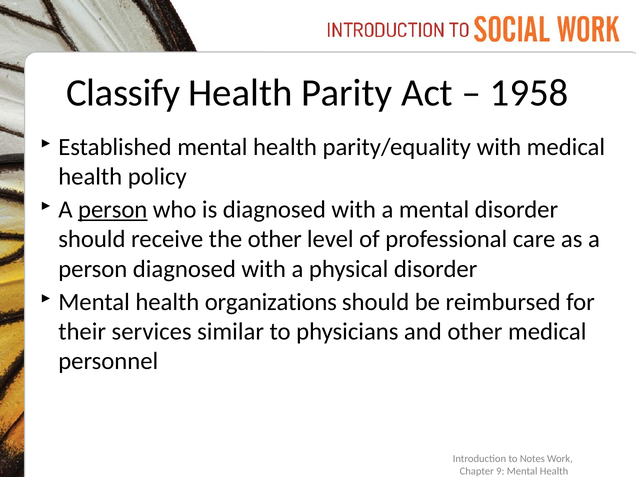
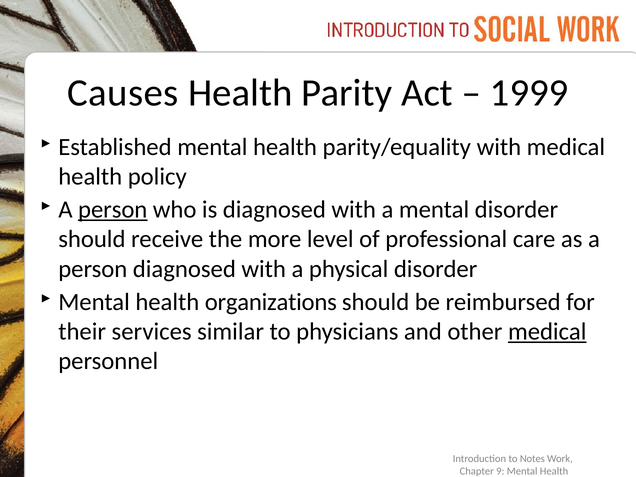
Classify: Classify -> Causes (123, 93)
1958: 1958 -> 1999 (529, 93)
the other: other -> more (275, 239)
medical underline: none -> present (547, 332)
